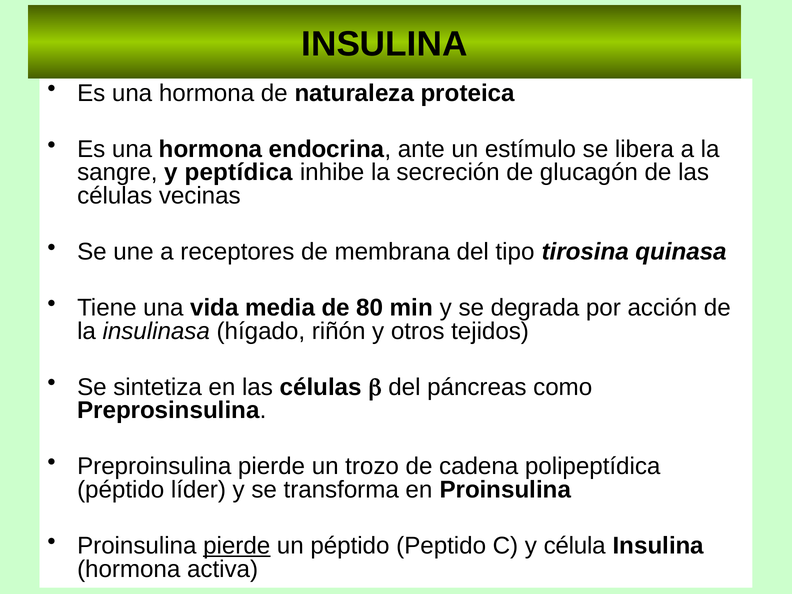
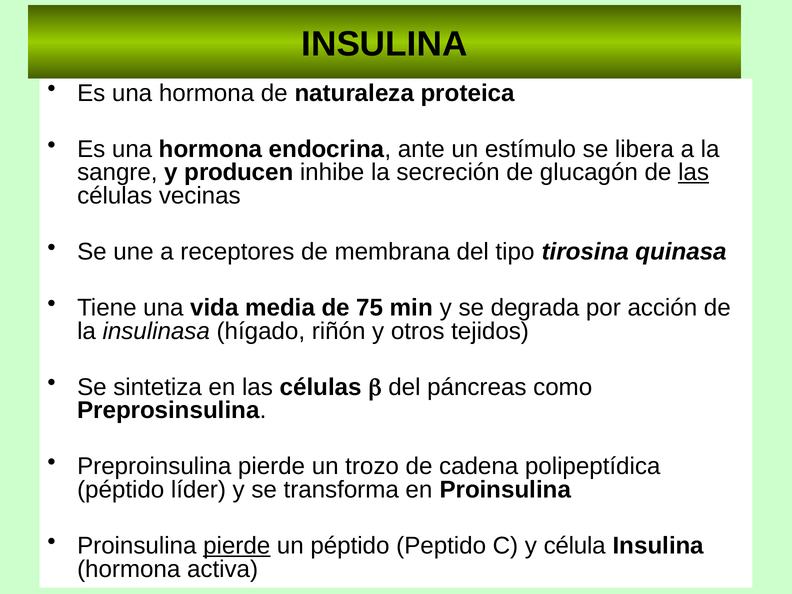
peptídica: peptídica -> producen (239, 172)
las underline: none -> present (694, 172)
80: 80 -> 75 (370, 308)
